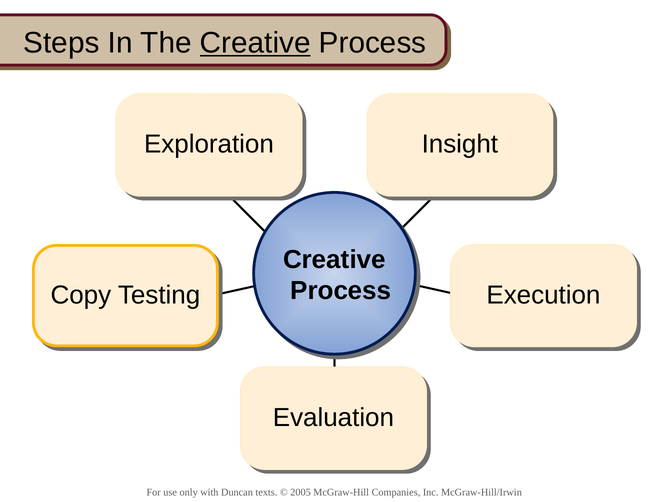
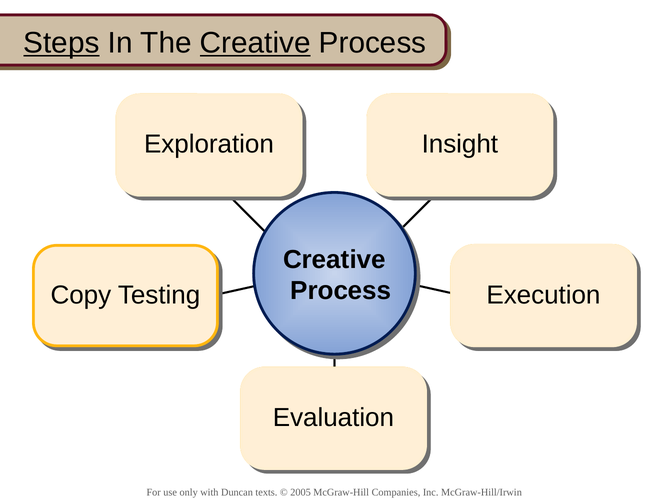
Steps underline: none -> present (61, 43)
